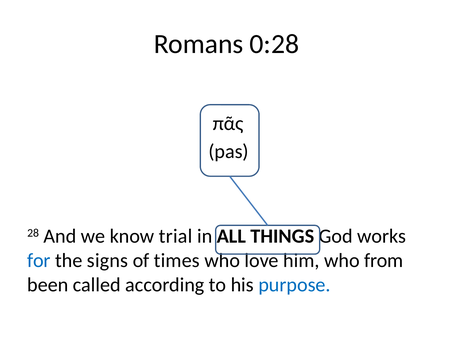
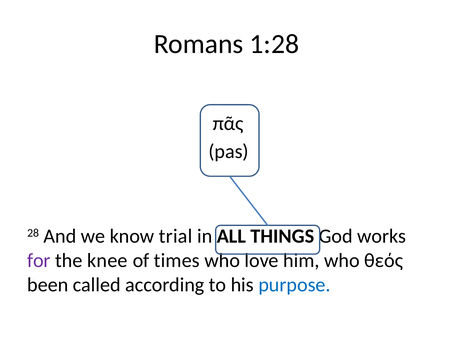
0:28: 0:28 -> 1:28 (274, 44)
for colour: blue -> purple (39, 260)
signs: signs -> knee (107, 260)
from: from -> θεός (384, 260)
